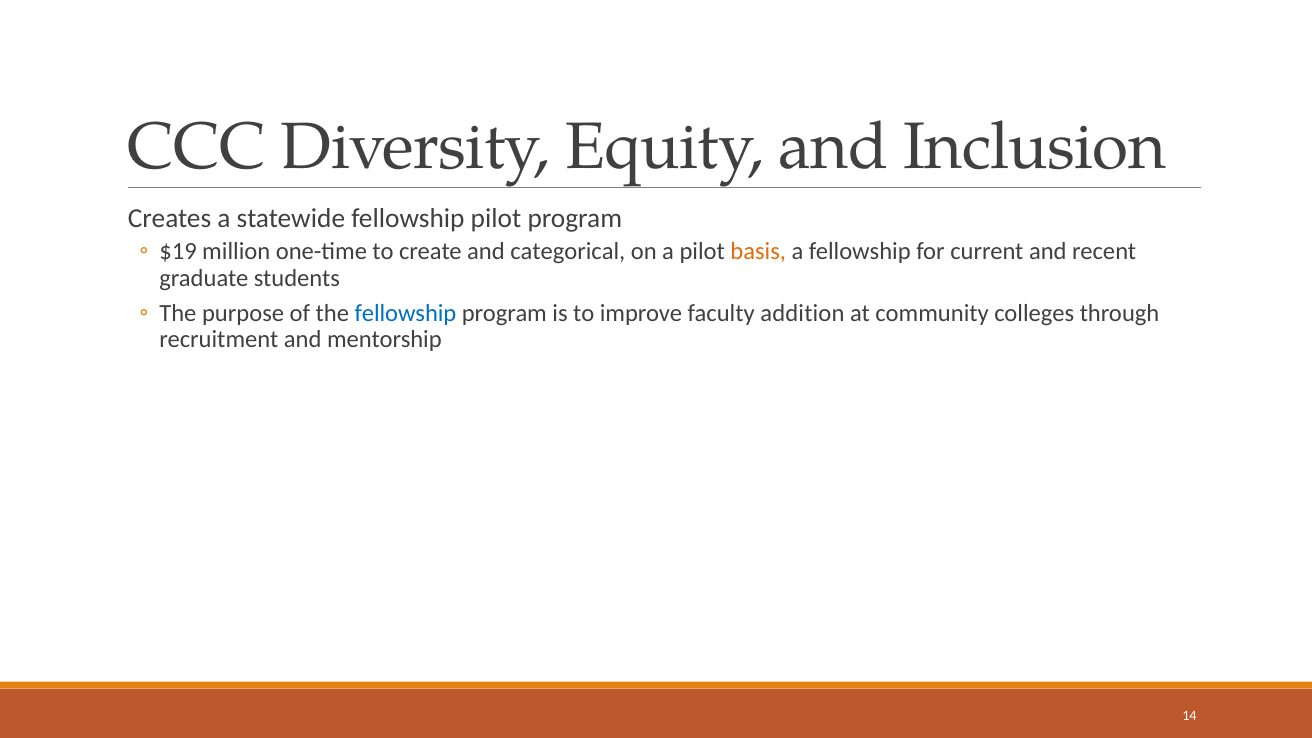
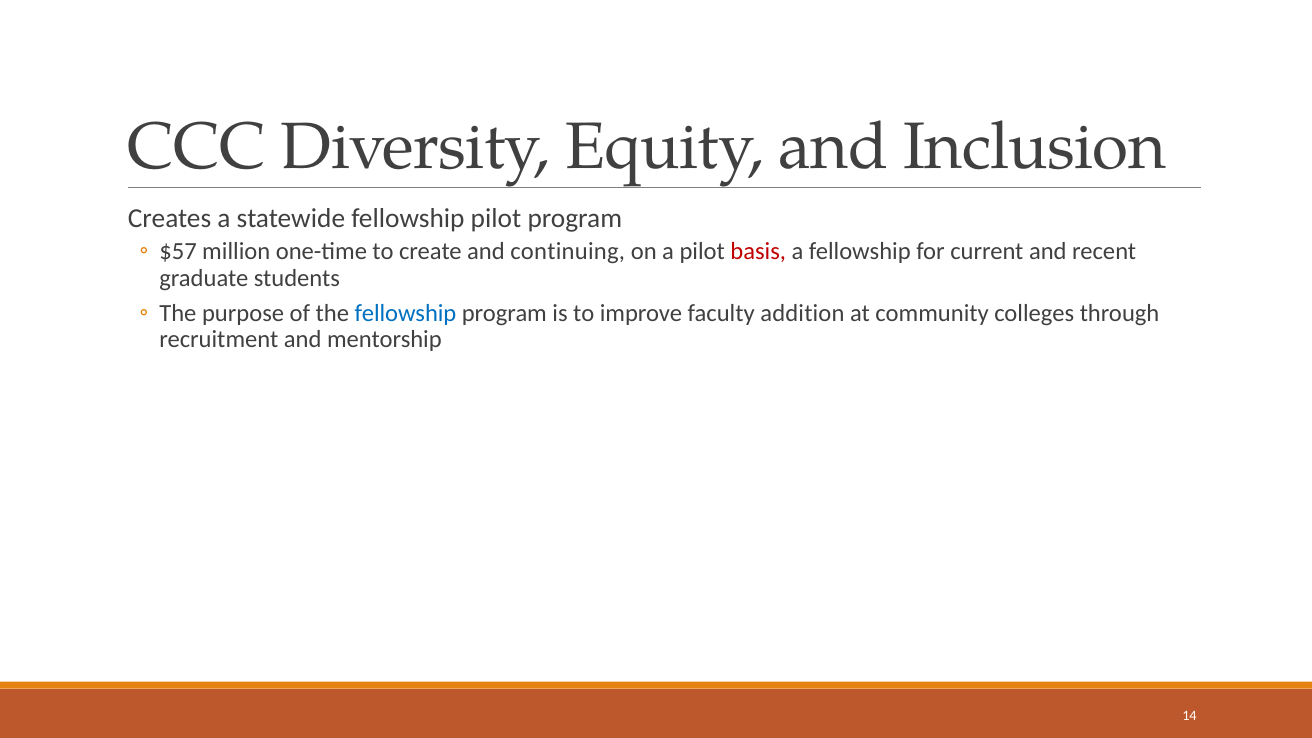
$19: $19 -> $57 (178, 252)
categorical: categorical -> continuing (568, 252)
basis colour: orange -> red (758, 252)
